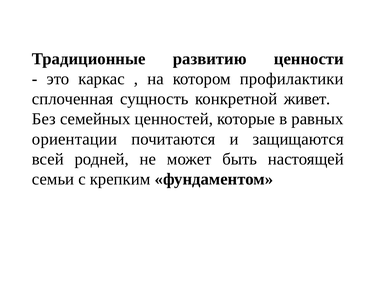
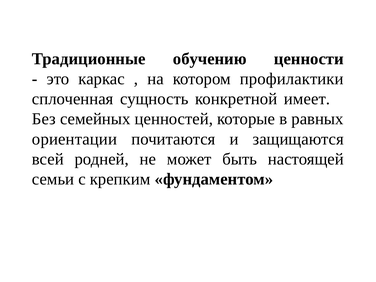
развитию: развитию -> обучению (210, 59)
живет: живет -> имеет (307, 99)
